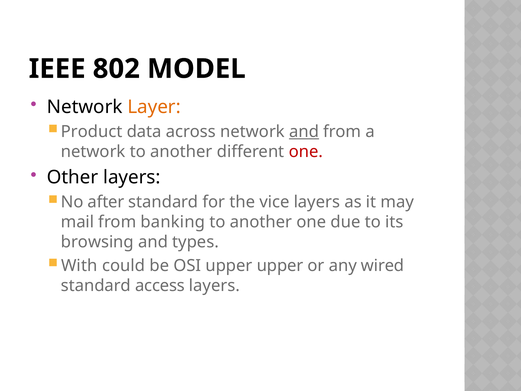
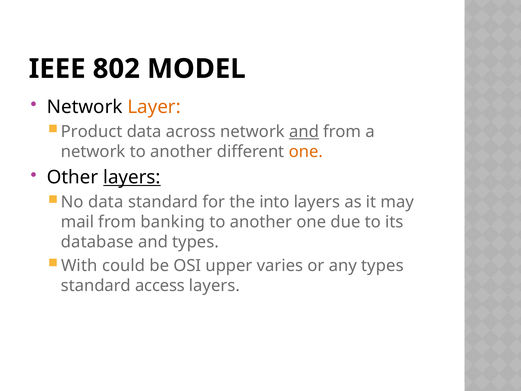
one colour: red -> orange (306, 152)
layers underline: none -> present (132, 177)
No after: after -> data (106, 202)
vice: vice -> into (274, 202)
browsing: browsing -> database (97, 242)
upper upper: upper -> varies (280, 266)
any wired: wired -> types (382, 266)
